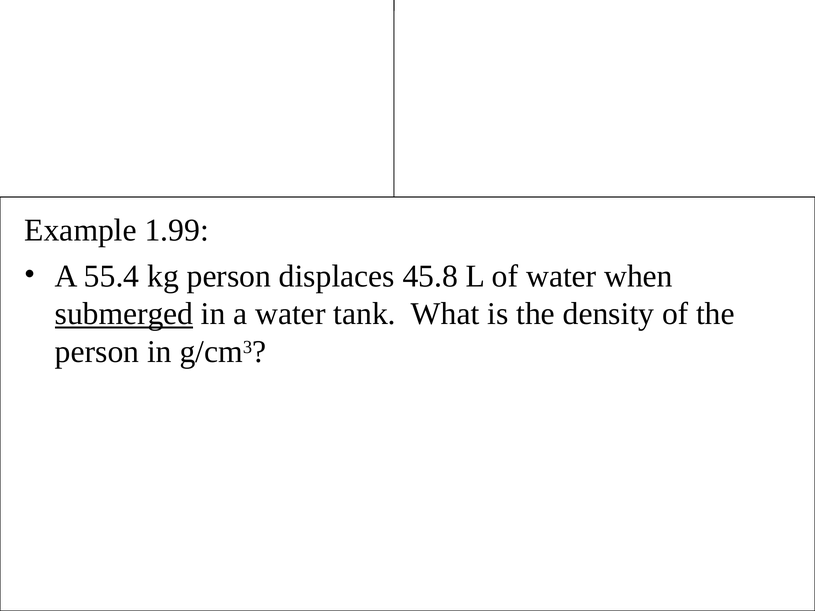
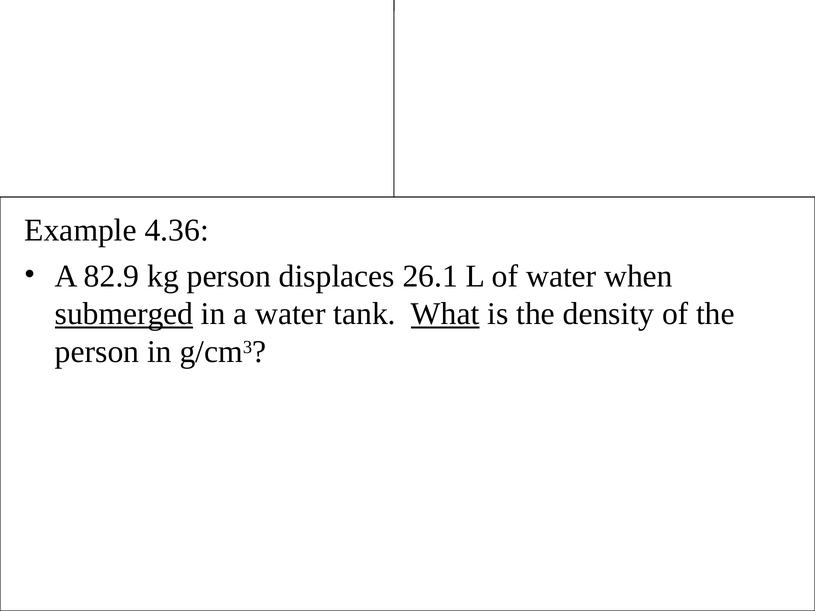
1.99: 1.99 -> 4.36 (177, 230)
55.4: 55.4 -> 82.9 (112, 276)
45.8: 45.8 -> 26.1 (430, 276)
What underline: none -> present (445, 314)
